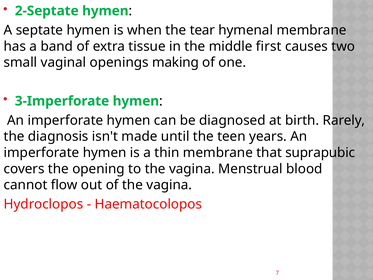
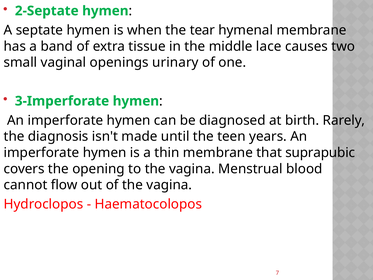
first: first -> lace (269, 46)
making: making -> urinary (175, 62)
